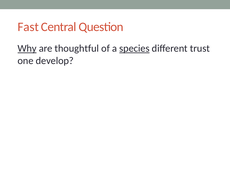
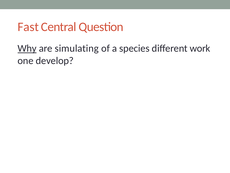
thoughtful: thoughtful -> simulating (77, 48)
species underline: present -> none (134, 48)
trust: trust -> work (200, 48)
